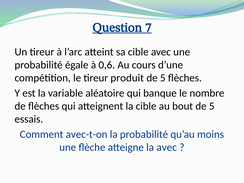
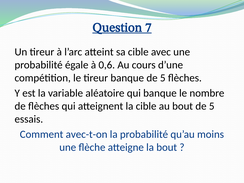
tireur produit: produit -> banque (127, 78)
la avec: avec -> bout (167, 147)
